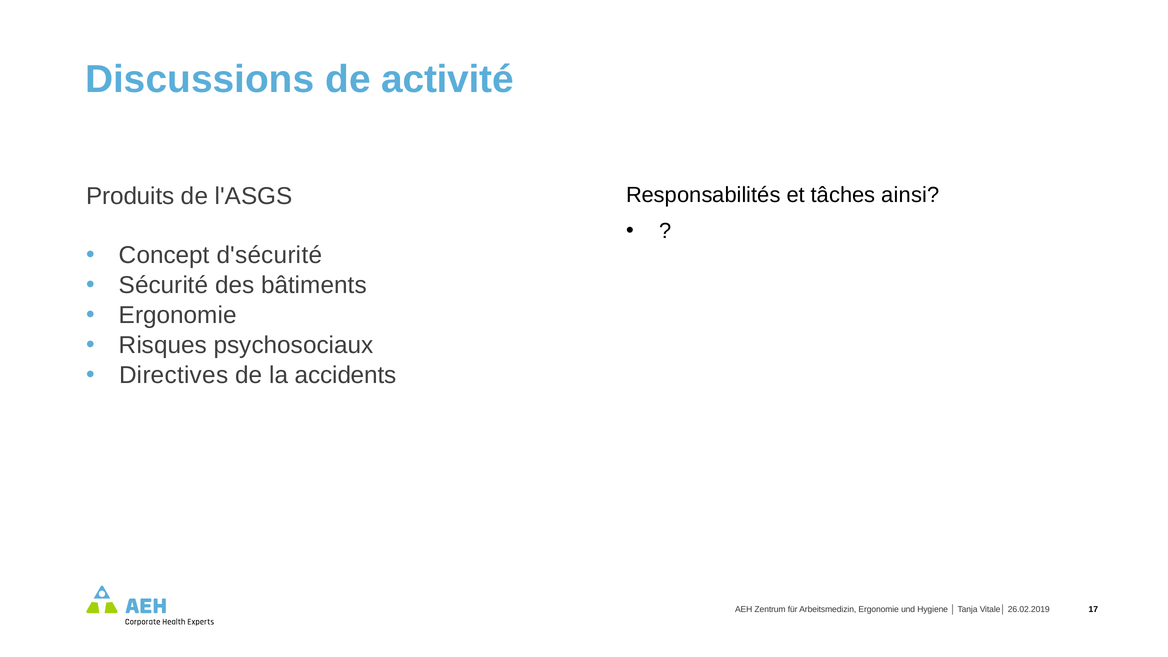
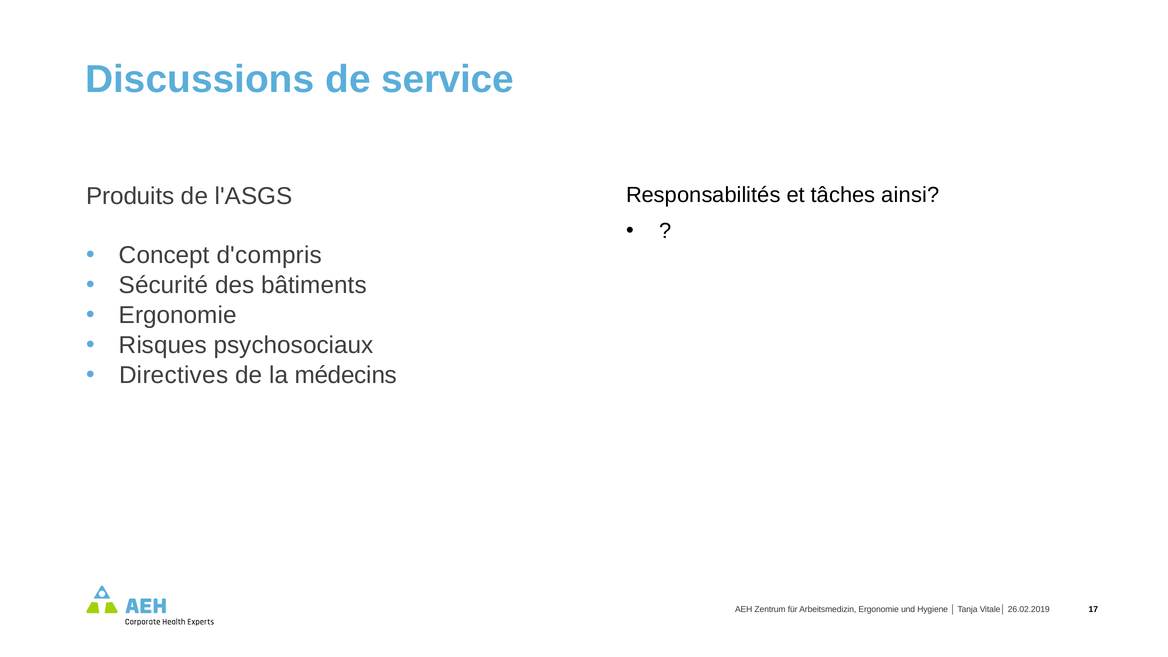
activité: activité -> service (448, 79)
d'sécurité: d'sécurité -> d'compris (269, 255)
accidents: accidents -> médecins (346, 375)
